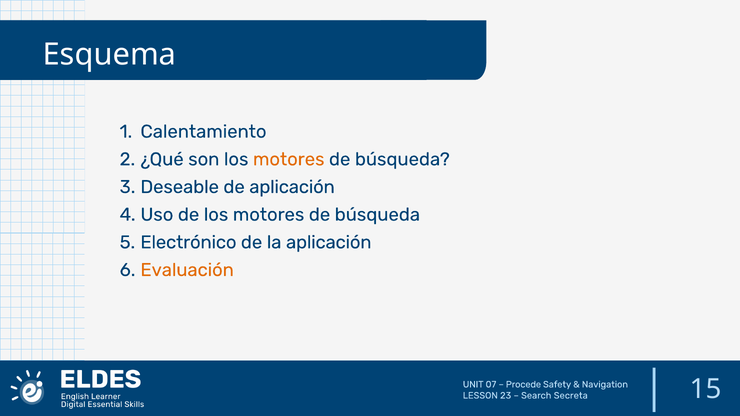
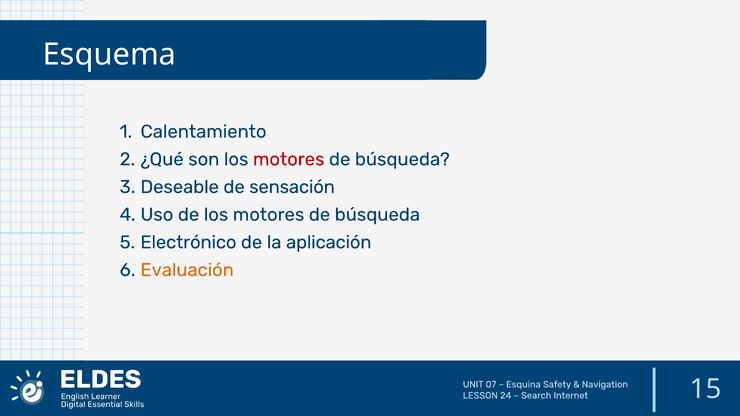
motores colour: orange -> red (289, 159)
de aplicación: aplicación -> sensación (292, 187)
Procede: Procede -> Esquina (523, 385)
23: 23 -> 24 (506, 396)
Secreta: Secreta -> Internet (571, 396)
